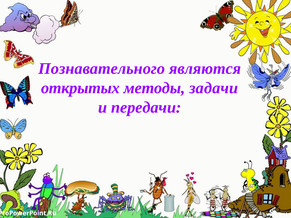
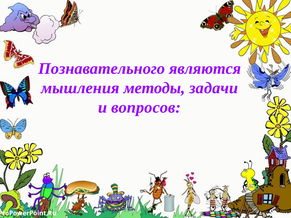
открытых: открытых -> мышления (80, 88)
передачи: передачи -> вопросов (146, 108)
